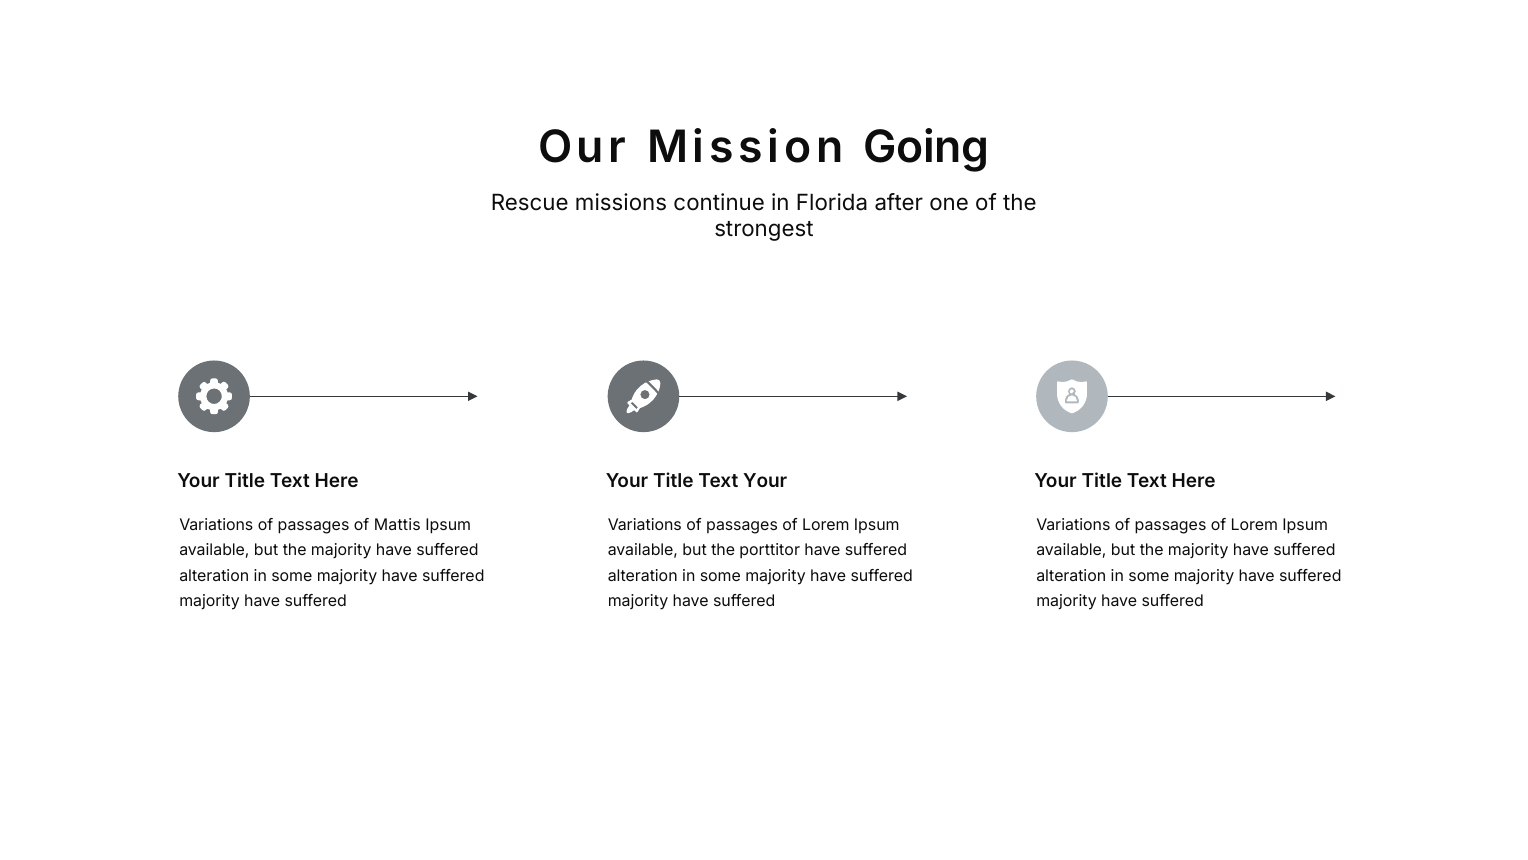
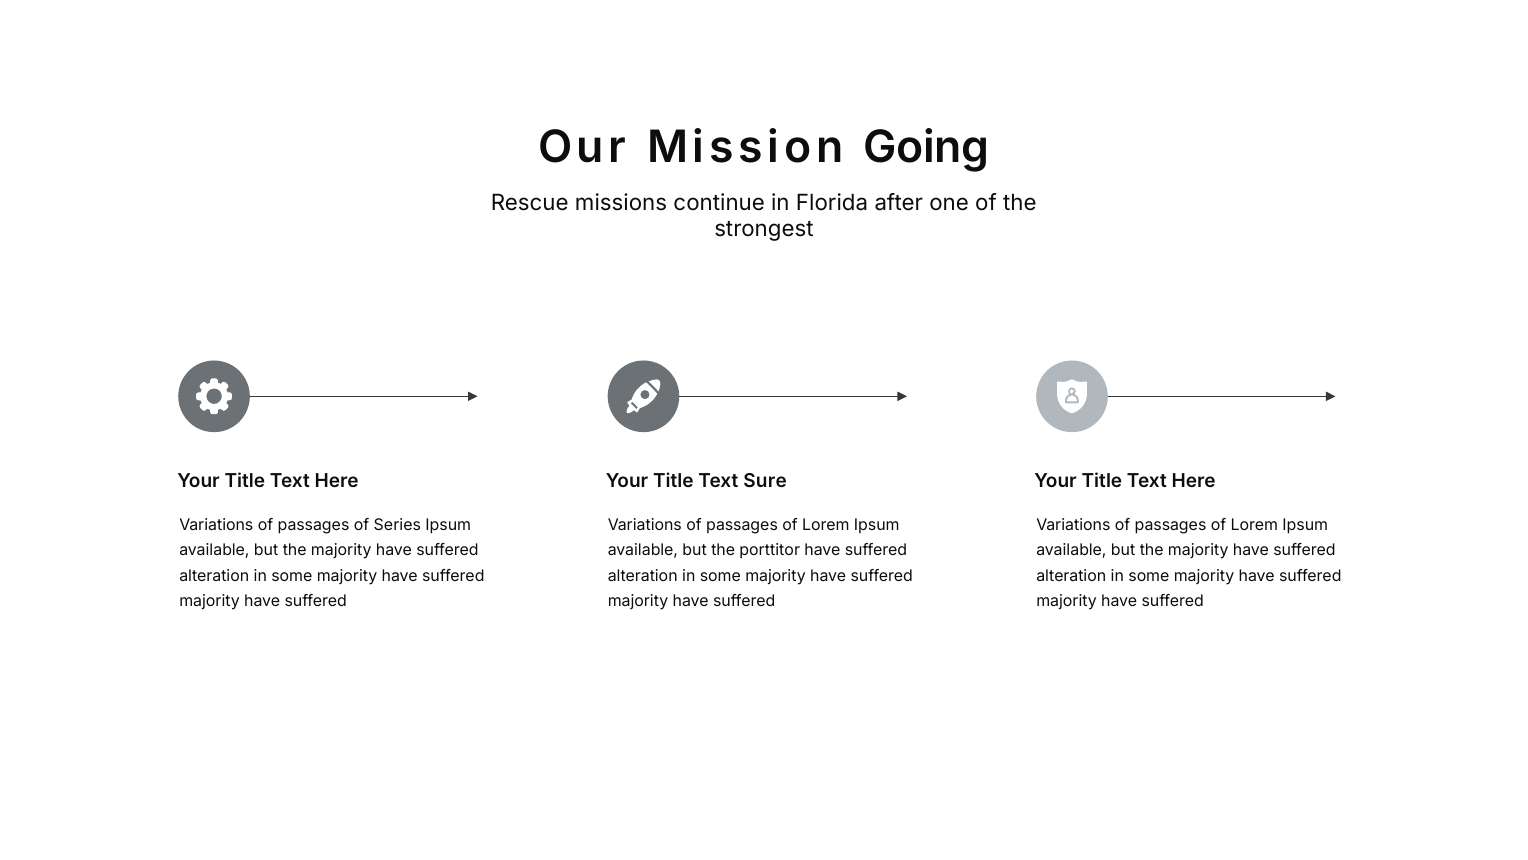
Text Your: Your -> Sure (765, 481)
Mattis: Mattis -> Series (397, 525)
